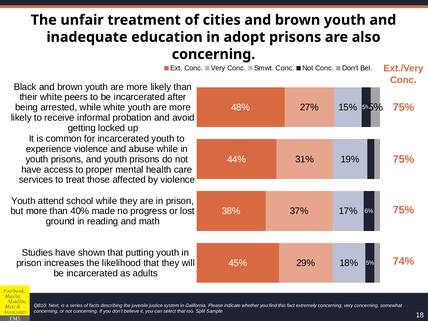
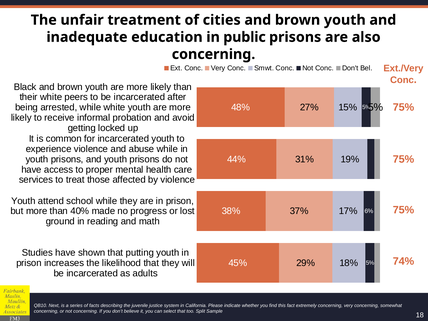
adopt: adopt -> public (245, 37)
